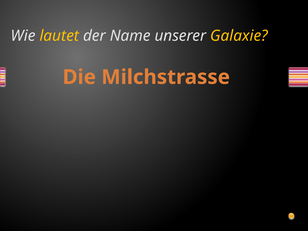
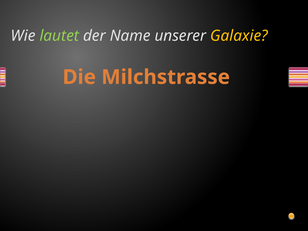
lautet colour: yellow -> light green (59, 36)
